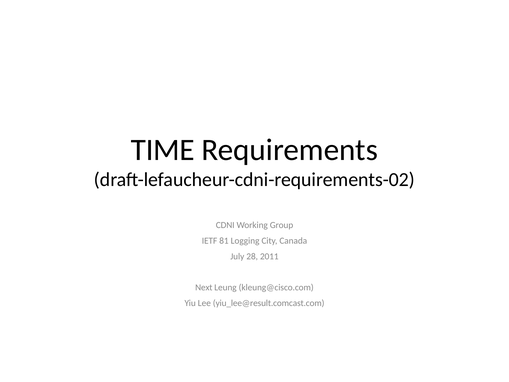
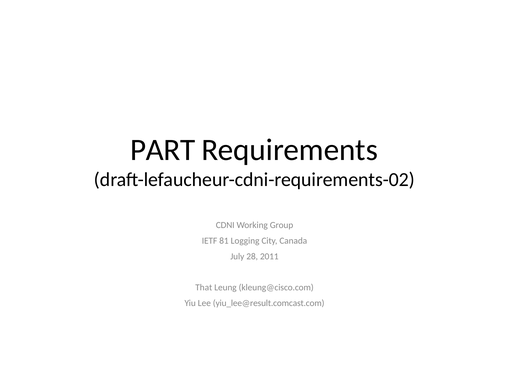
TIME: TIME -> PART (163, 150)
Next: Next -> That (204, 287)
